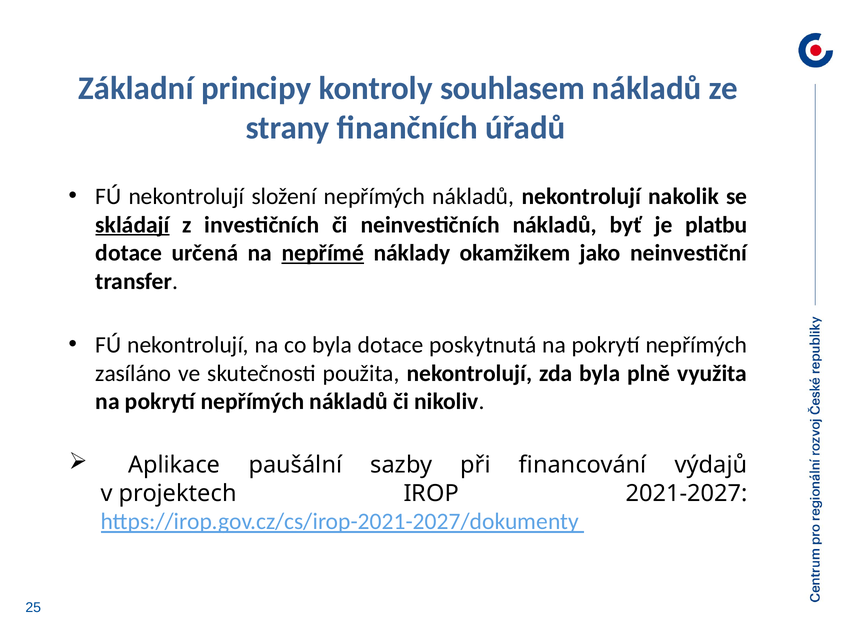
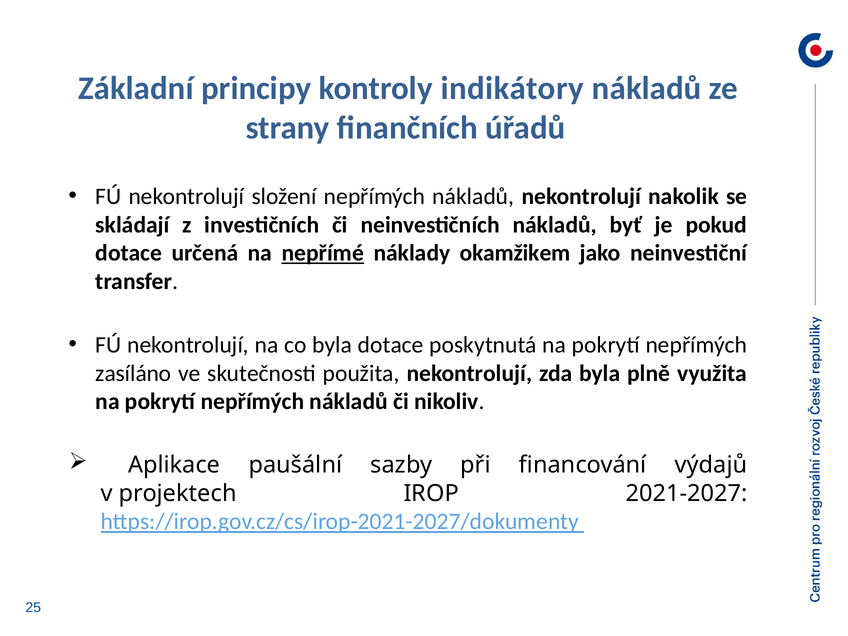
souhlasem: souhlasem -> indikátory (512, 88)
skládají underline: present -> none (132, 225)
platbu: platbu -> pokud (716, 225)
